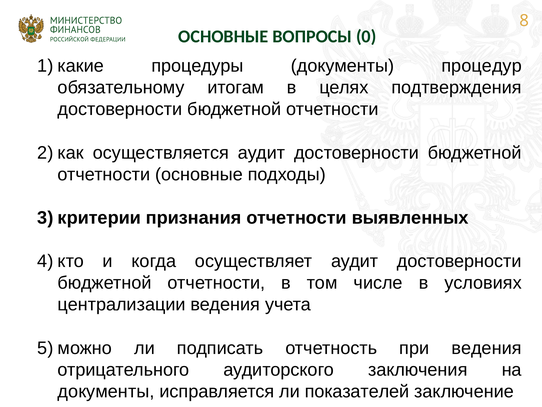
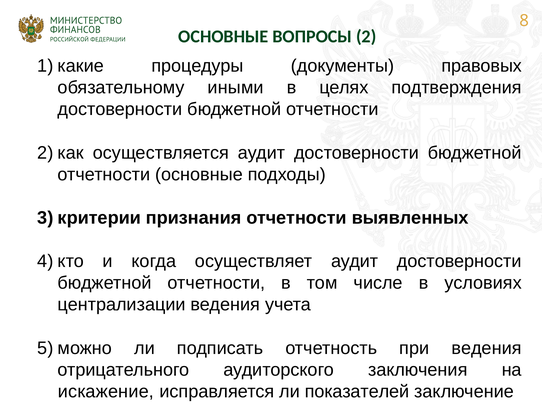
0: 0 -> 2 (366, 36)
процедур: процедур -> правовых (482, 66)
итогам: итогам -> иными (236, 87)
документы: документы -> искажение (106, 391)
